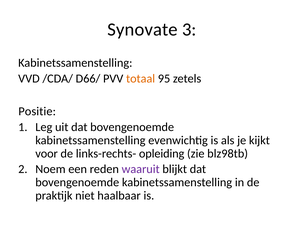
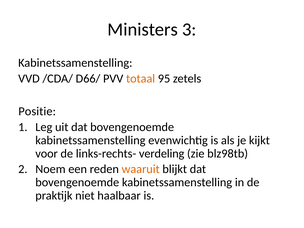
Synovate: Synovate -> Ministers (143, 29)
opleiding: opleiding -> verdeling (162, 153)
waaruit colour: purple -> orange (141, 169)
